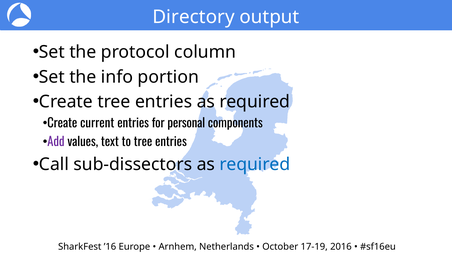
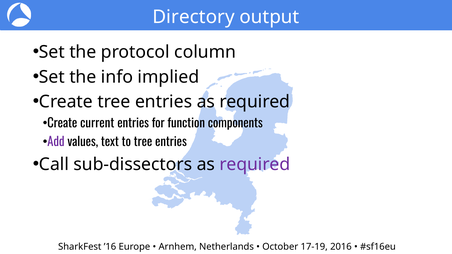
portion: portion -> implied (168, 77)
personal: personal -> function (186, 123)
required colour: blue -> purple (255, 164)
